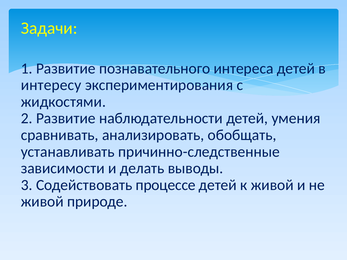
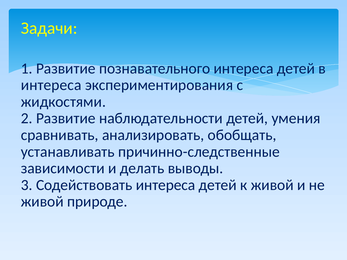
интересу: интересу -> интереса (51, 85)
Содействовать процессе: процессе -> интереса (166, 185)
